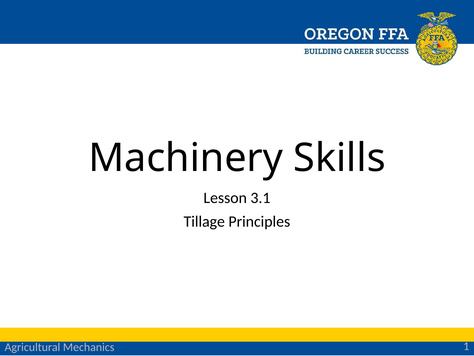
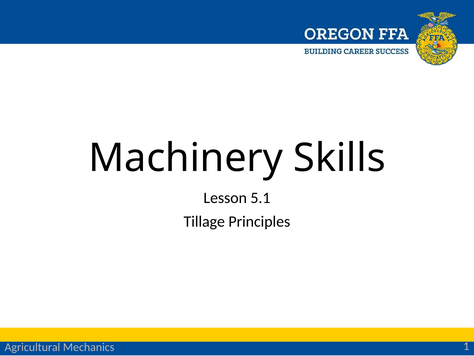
3.1: 3.1 -> 5.1 (260, 198)
